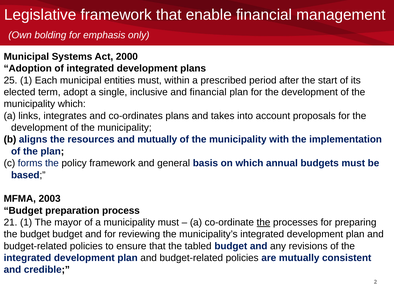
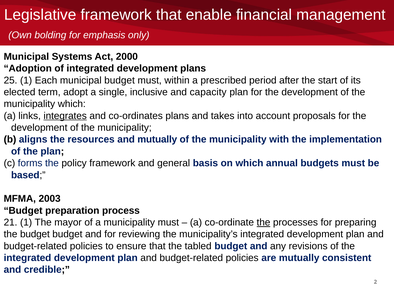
municipal entities: entities -> budget (120, 80)
and financial: financial -> capacity (208, 92)
integrates underline: none -> present (65, 116)
